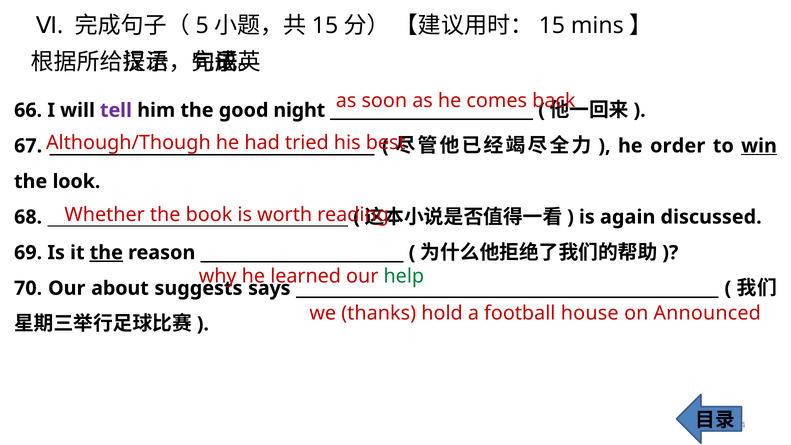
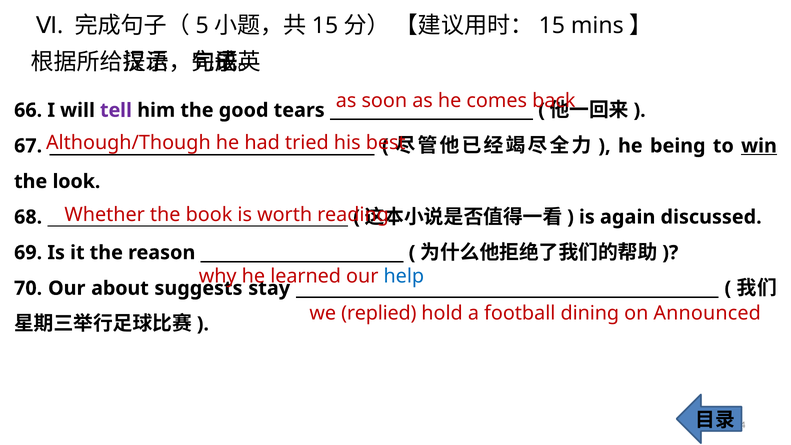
night: night -> tears (299, 110)
order: order -> being (678, 146)
the underline: present -> none (106, 253)
help colour: green -> blue (404, 276)
says: says -> stay (269, 288)
thanks: thanks -> replied (379, 313)
house: house -> dining (590, 313)
